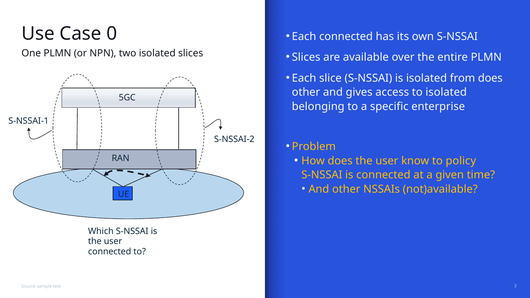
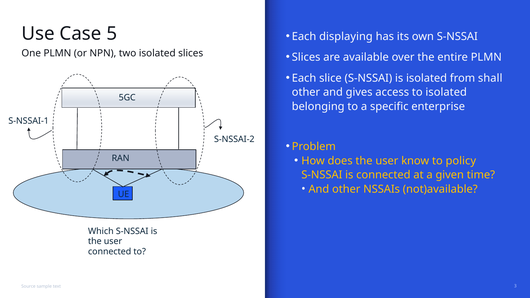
0: 0 -> 5 (112, 34)
Each connected: connected -> displaying (346, 36)
from does: does -> shall (490, 78)
